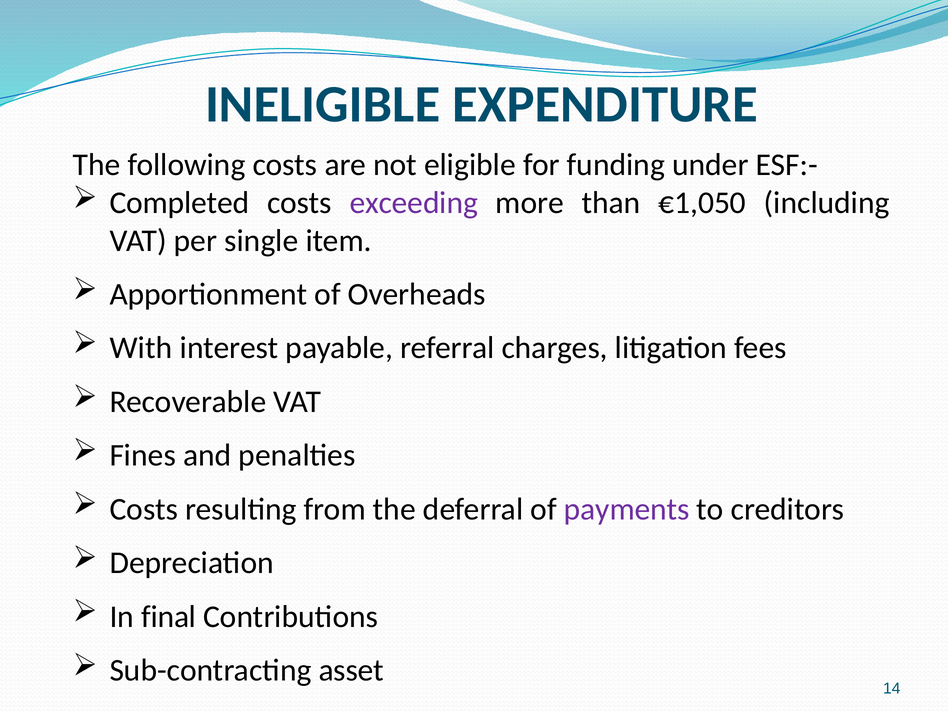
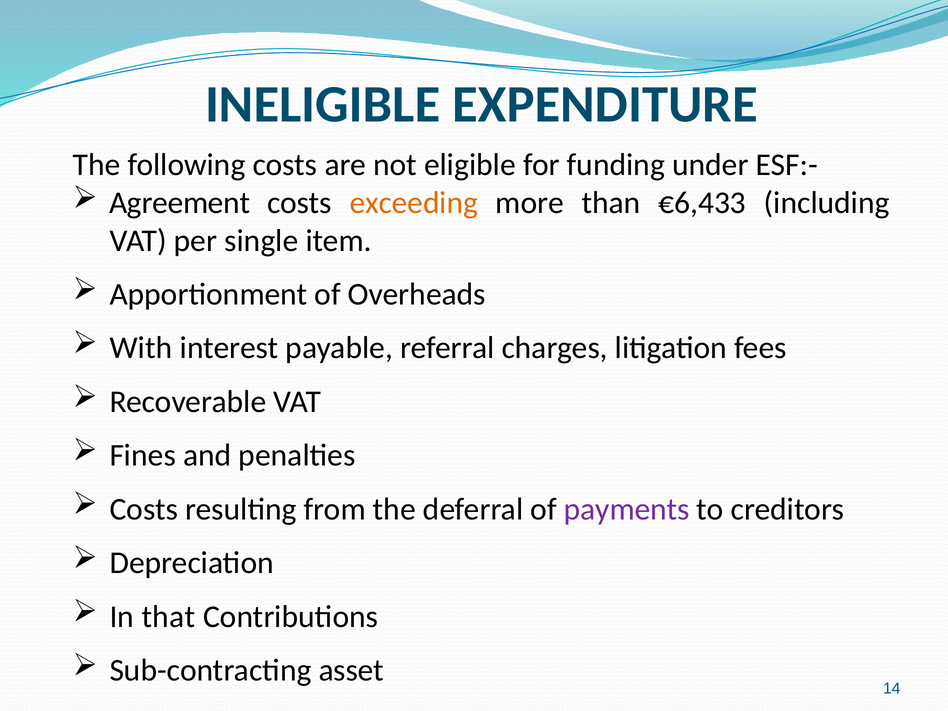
Completed: Completed -> Agreement (180, 203)
exceeding colour: purple -> orange (414, 203)
€1,050: €1,050 -> €6,433 (702, 203)
final: final -> that (168, 617)
